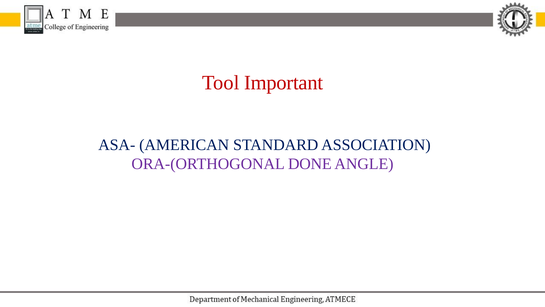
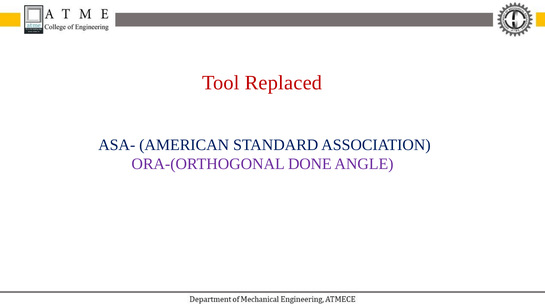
Important: Important -> Replaced (284, 83)
